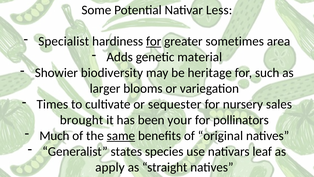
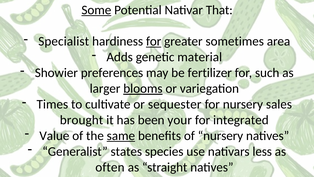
Some underline: none -> present (96, 10)
Less: Less -> That (219, 10)
biodiversity: biodiversity -> preferences (112, 73)
heritage: heritage -> fertilizer (210, 73)
blooms underline: none -> present (143, 88)
pollinators: pollinators -> integrated (241, 120)
Much: Much -> Value (54, 135)
of original: original -> nursery (220, 135)
leaf: leaf -> less (262, 151)
apply: apply -> often (110, 167)
